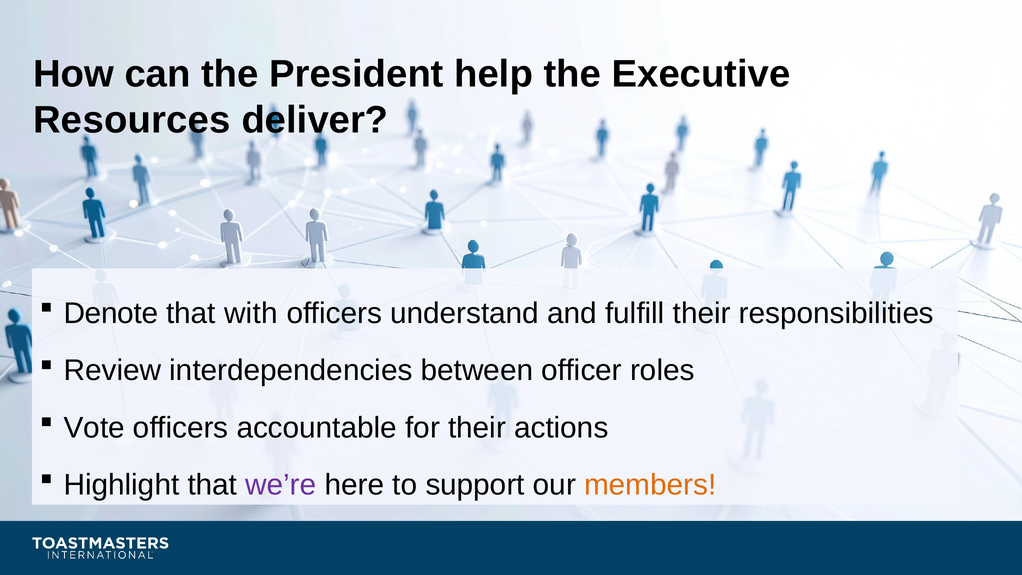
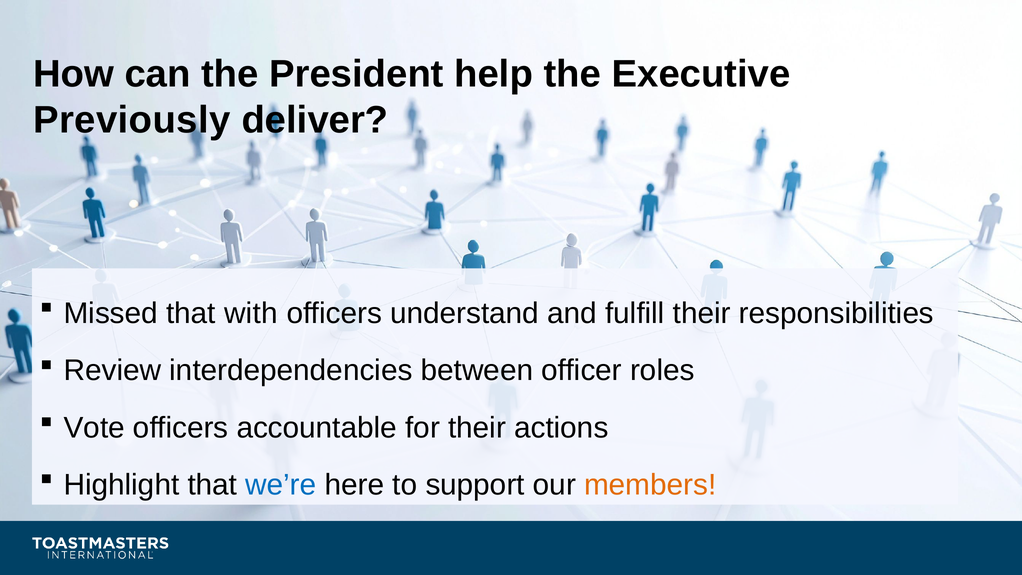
Resources: Resources -> Previously (132, 120)
Denote: Denote -> Missed (111, 313)
we’re colour: purple -> blue (281, 485)
